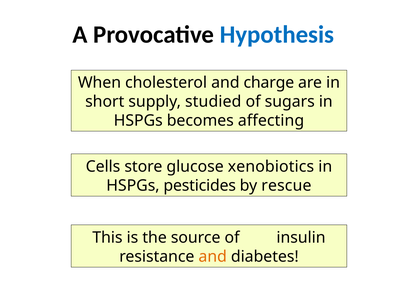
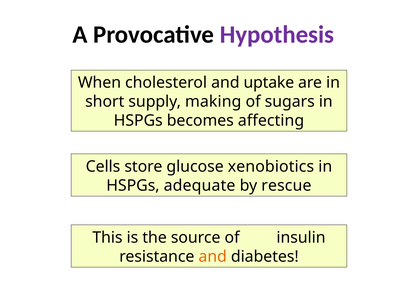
Hypothesis colour: blue -> purple (277, 34)
charge: charge -> uptake (269, 82)
studied: studied -> making (213, 101)
pesticides: pesticides -> adequate (200, 185)
